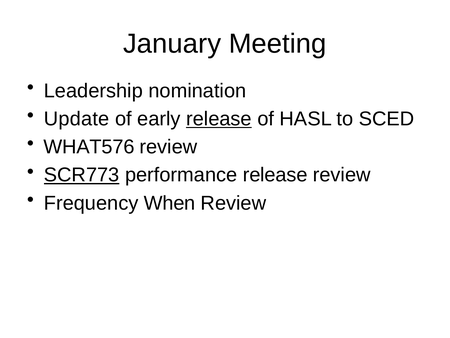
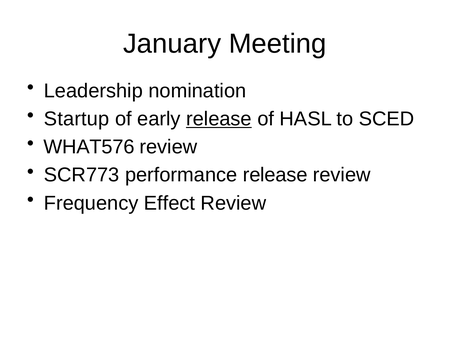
Update: Update -> Startup (77, 119)
SCR773 underline: present -> none (82, 175)
When: When -> Effect (169, 203)
